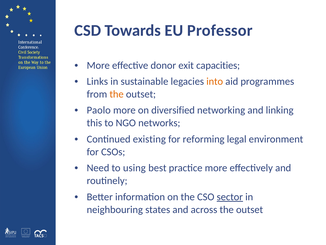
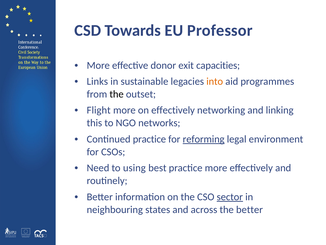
the colour: orange -> black (117, 94)
Paolo: Paolo -> Flight (99, 110)
on diversified: diversified -> effectively (173, 110)
Continued existing: existing -> practice (149, 139)
reforming underline: none -> present (204, 139)
across the outset: outset -> better (250, 209)
